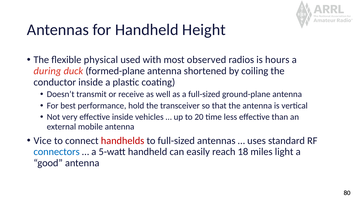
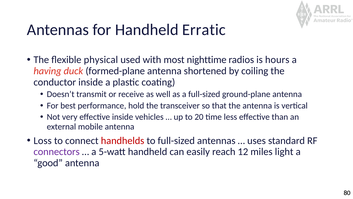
Height: Height -> Erratic (204, 30)
observed: observed -> nighttime (207, 60)
during: during -> having (47, 71)
Vice: Vice -> Loss (43, 140)
connectors colour: blue -> purple (57, 151)
18: 18 -> 12 (243, 151)
